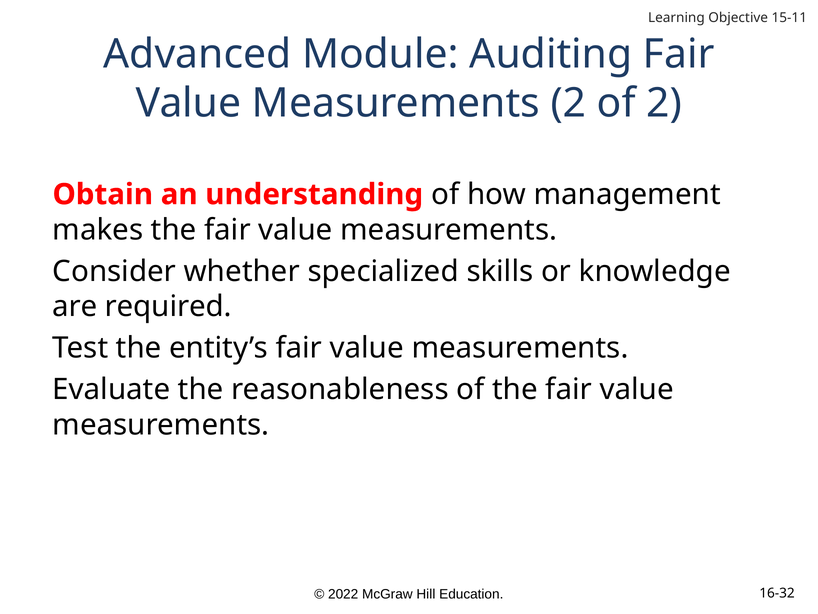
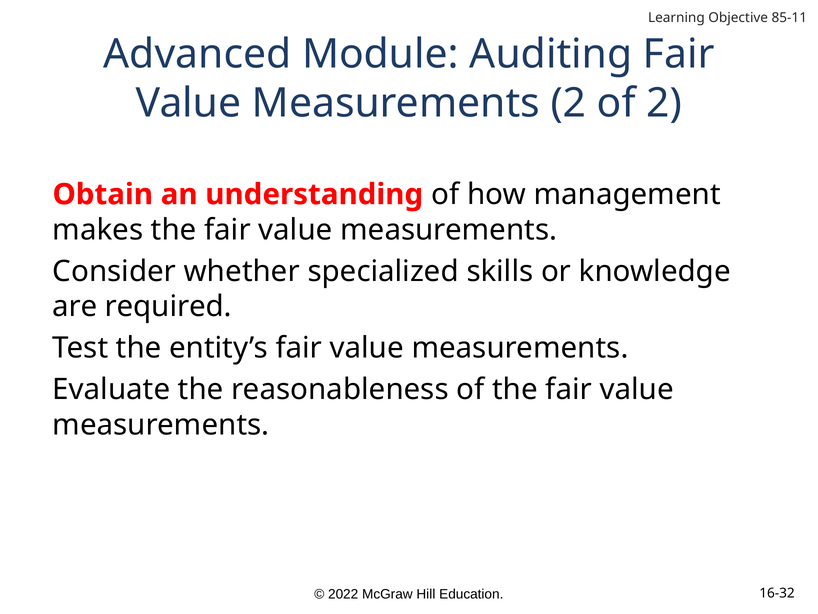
15-11: 15-11 -> 85-11 (789, 18)
